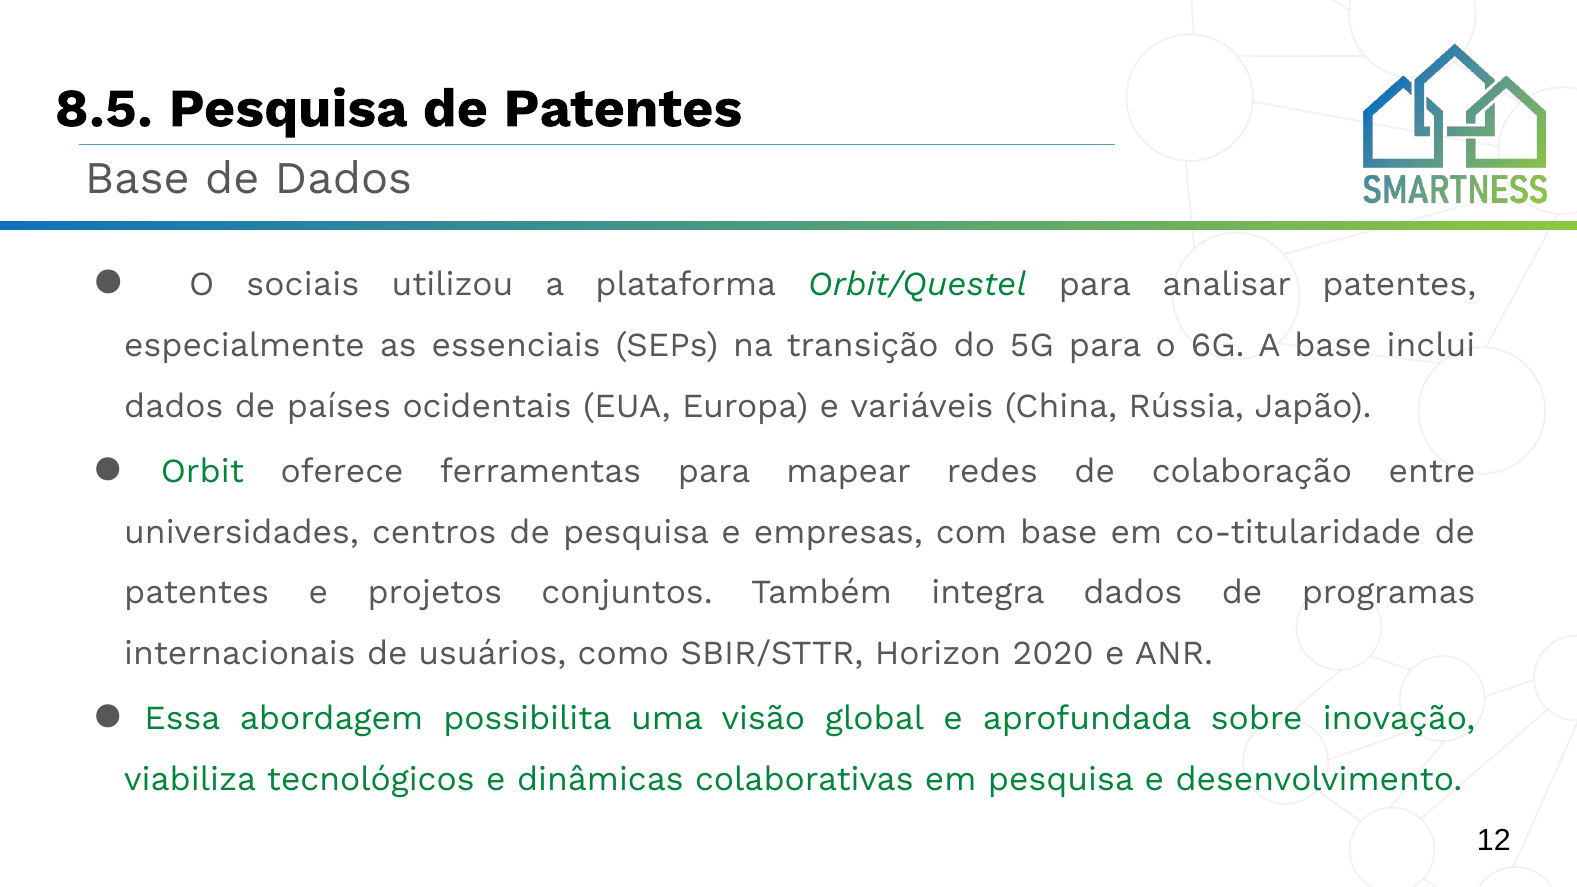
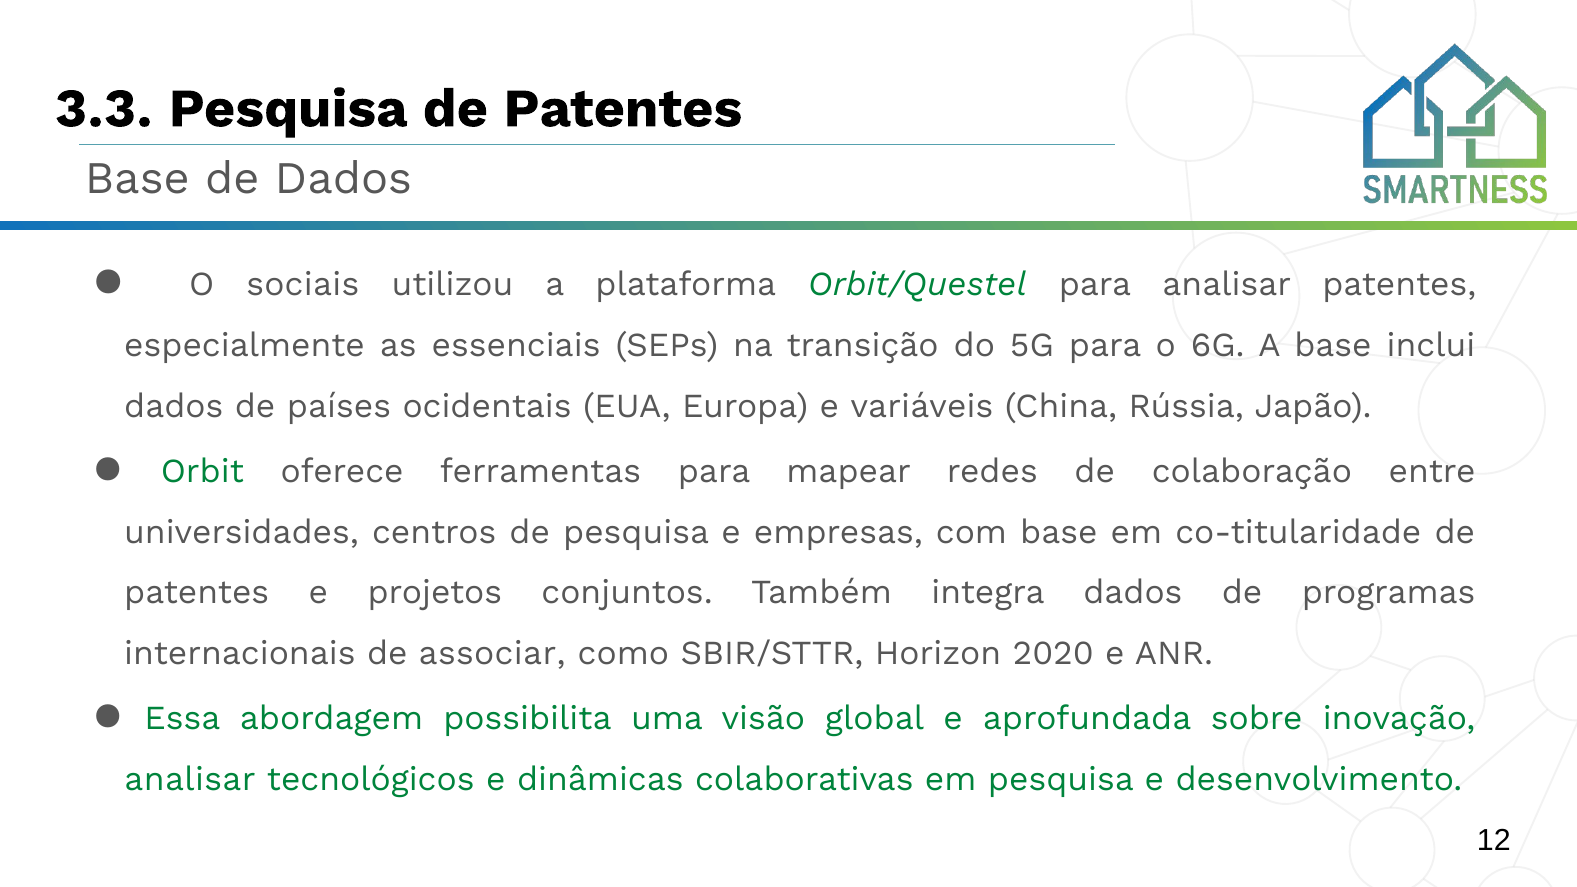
8.5: 8.5 -> 3.3 (104, 108)
usuários: usuários -> associar (492, 653)
viabiliza: viabiliza -> analisar (190, 780)
